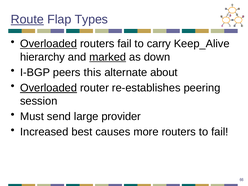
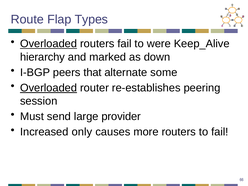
Route underline: present -> none (27, 19)
carry: carry -> were (159, 44)
marked underline: present -> none (108, 57)
this: this -> that (93, 72)
about: about -> some (164, 72)
best: best -> only (82, 132)
